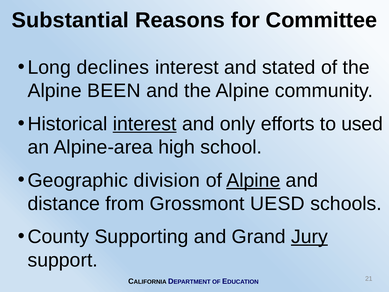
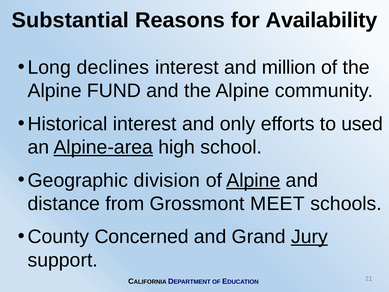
Committee: Committee -> Availability (322, 20)
stated: stated -> million (289, 67)
BEEN: BEEN -> FUND (114, 91)
interest underline: present -> none (145, 124)
Alpine-area underline: none -> present (103, 147)
UESD: UESD -> MEET (277, 204)
Supporting: Supporting -> Concerned (142, 237)
